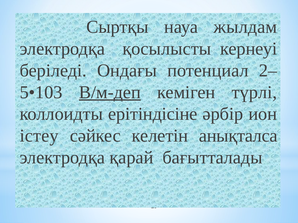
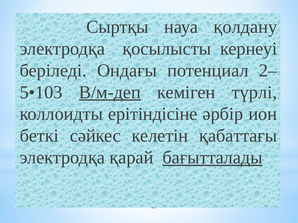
жылдам: жылдам -> қолдану (245, 27)
істеу: істеу -> беткі (39, 136)
анықталса: анықталса -> қабаттағы (238, 136)
бағытталады underline: none -> present (212, 158)
